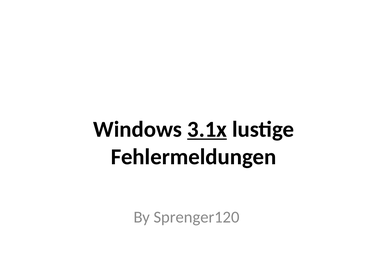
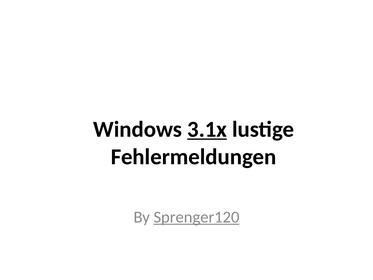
Sprenger120 underline: none -> present (196, 217)
